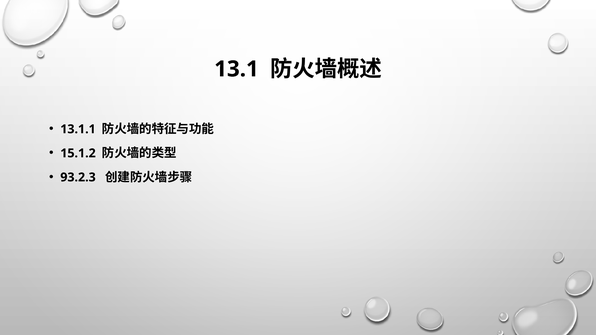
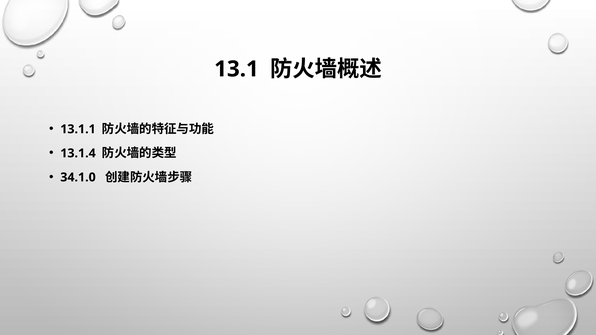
15.1.2: 15.1.2 -> 13.1.4 (78, 153)
93.2.3: 93.2.3 -> 34.1.0 (78, 177)
